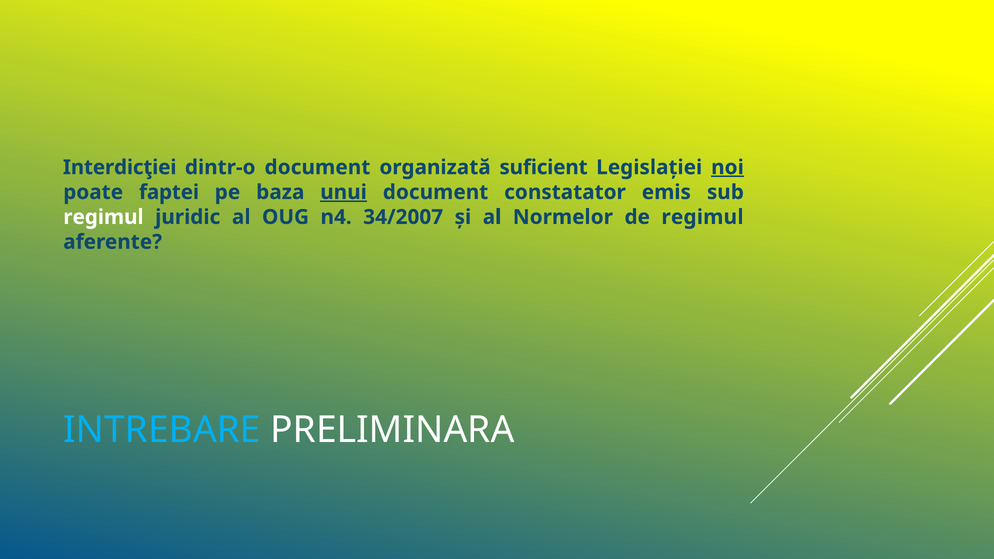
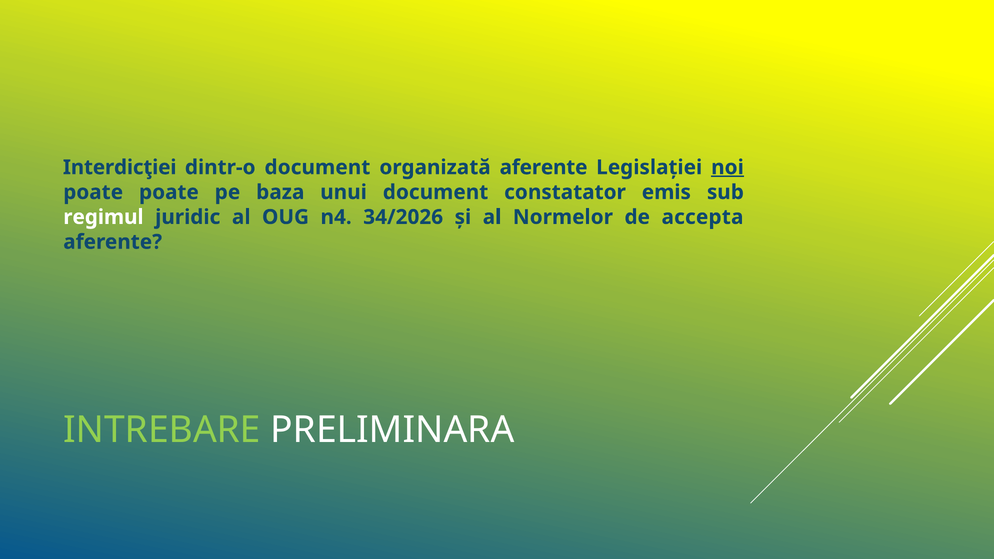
organizată suficient: suficient -> aferente (544, 167)
poate faptei: faptei -> poate (169, 192)
unui underline: present -> none (344, 192)
34/2007: 34/2007 -> 34/2026 (403, 217)
de regimul: regimul -> accepta (702, 217)
INTREBARE colour: light blue -> light green (162, 430)
